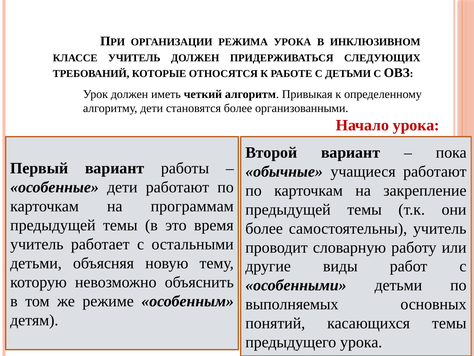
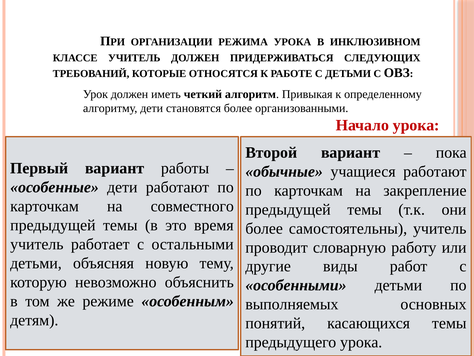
программам: программам -> совместного (192, 206)
